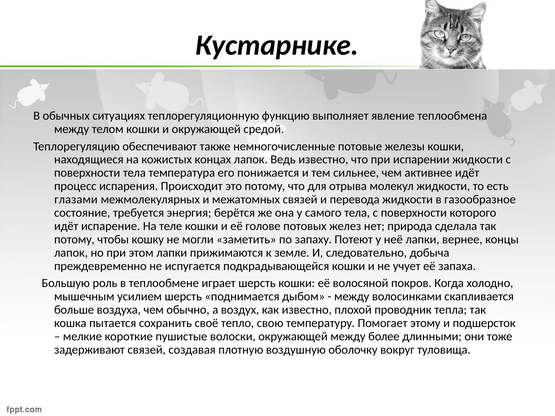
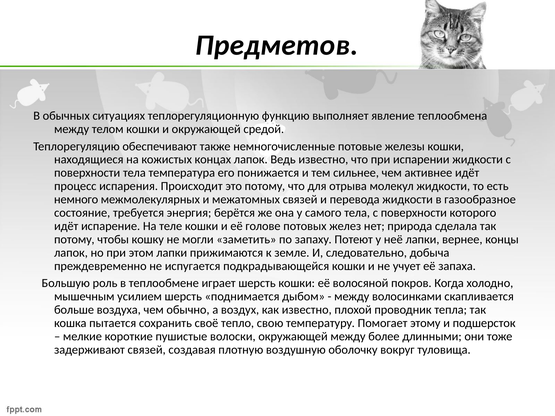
Кустарнике: Кустарнике -> Предметов (277, 45)
глазами: глазами -> немного (76, 200)
